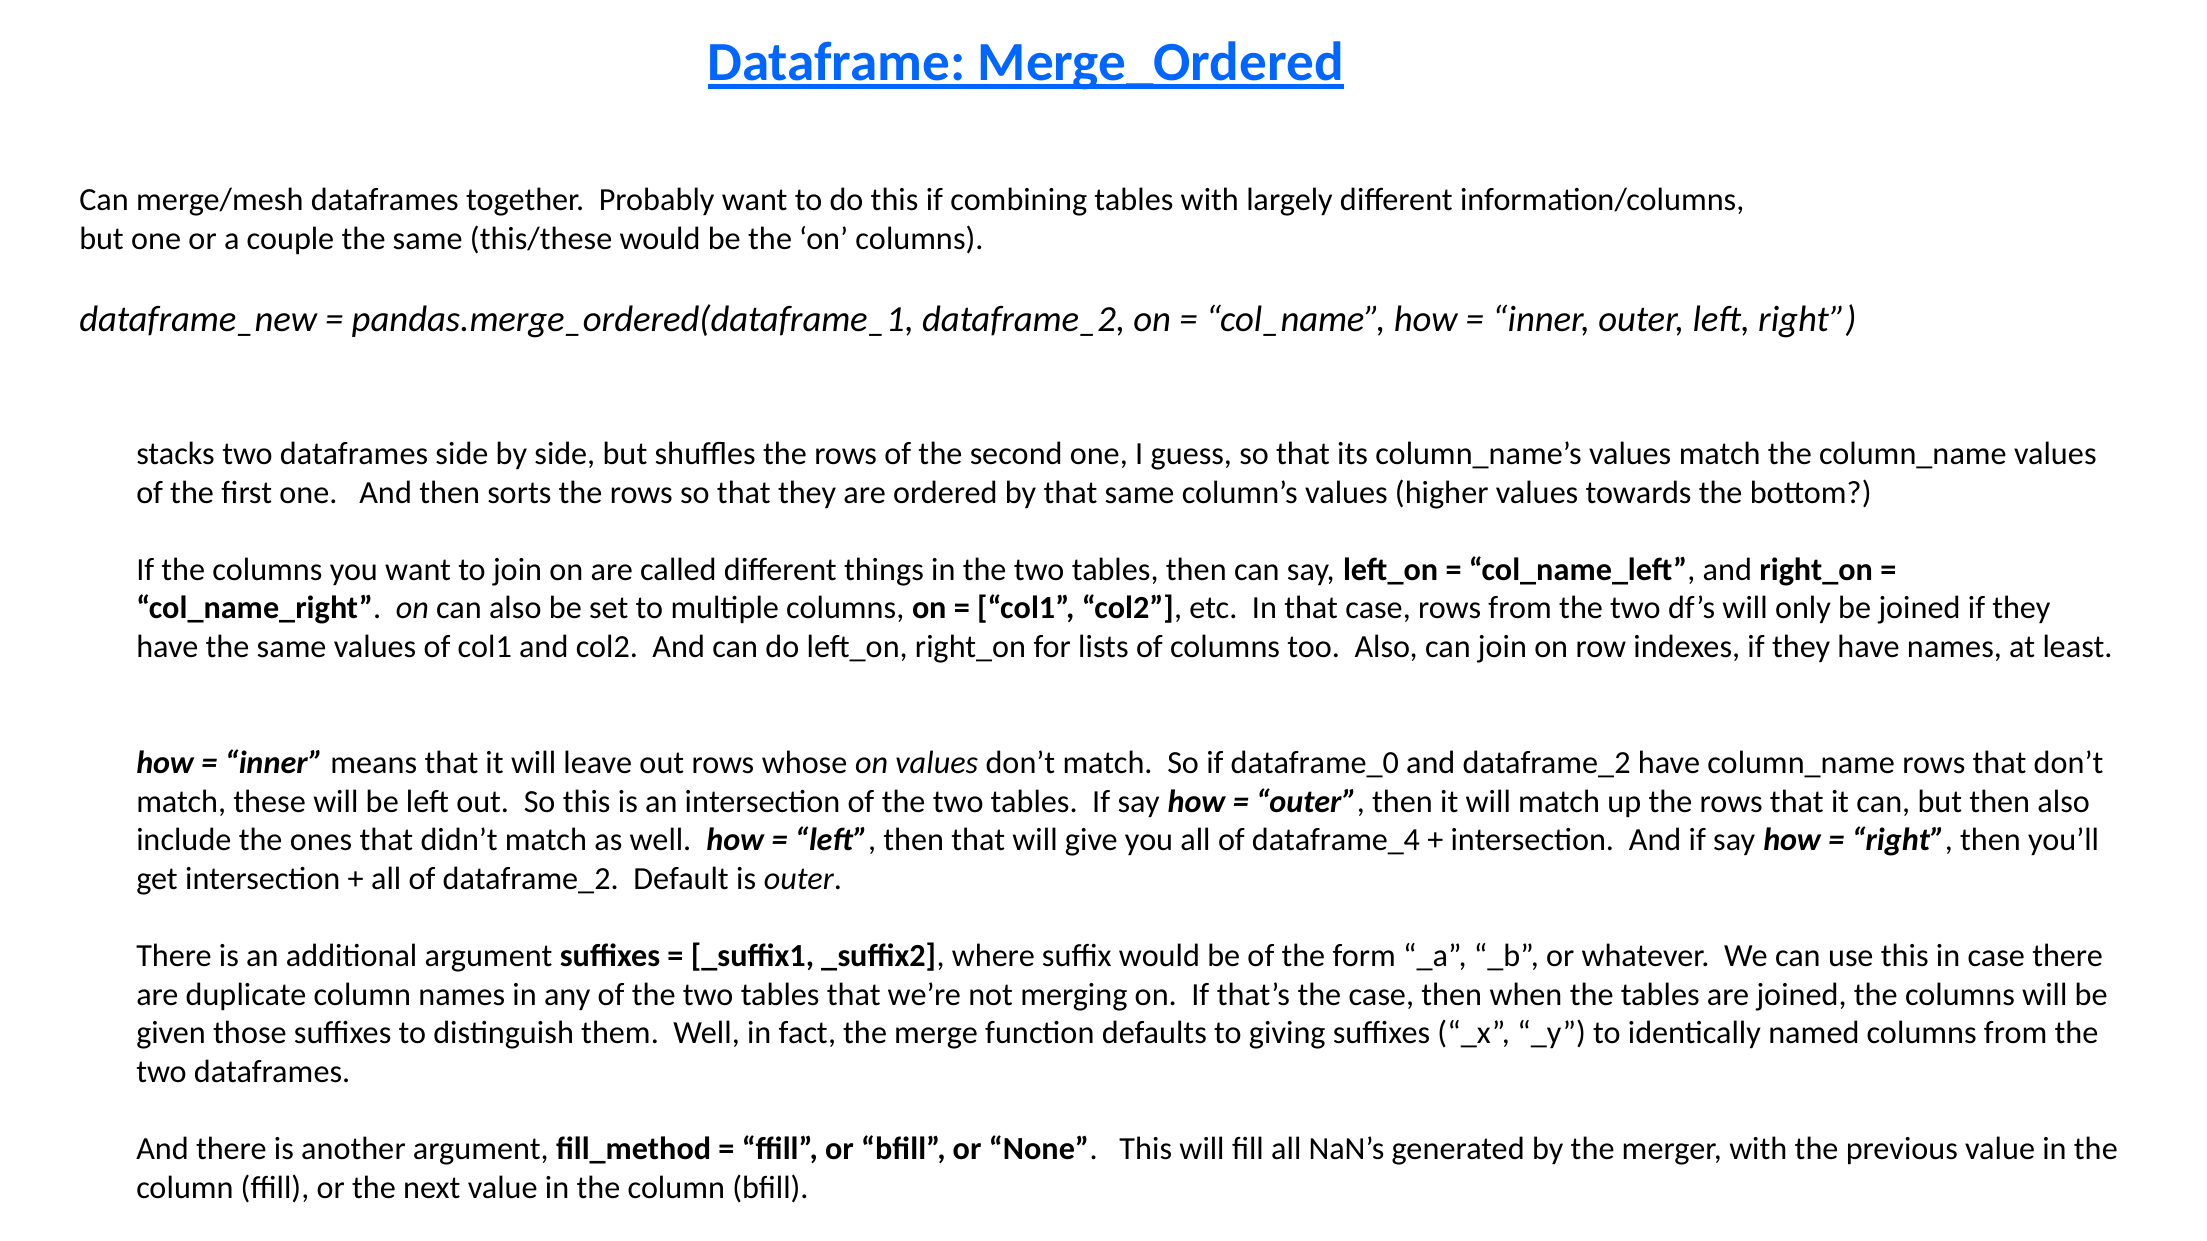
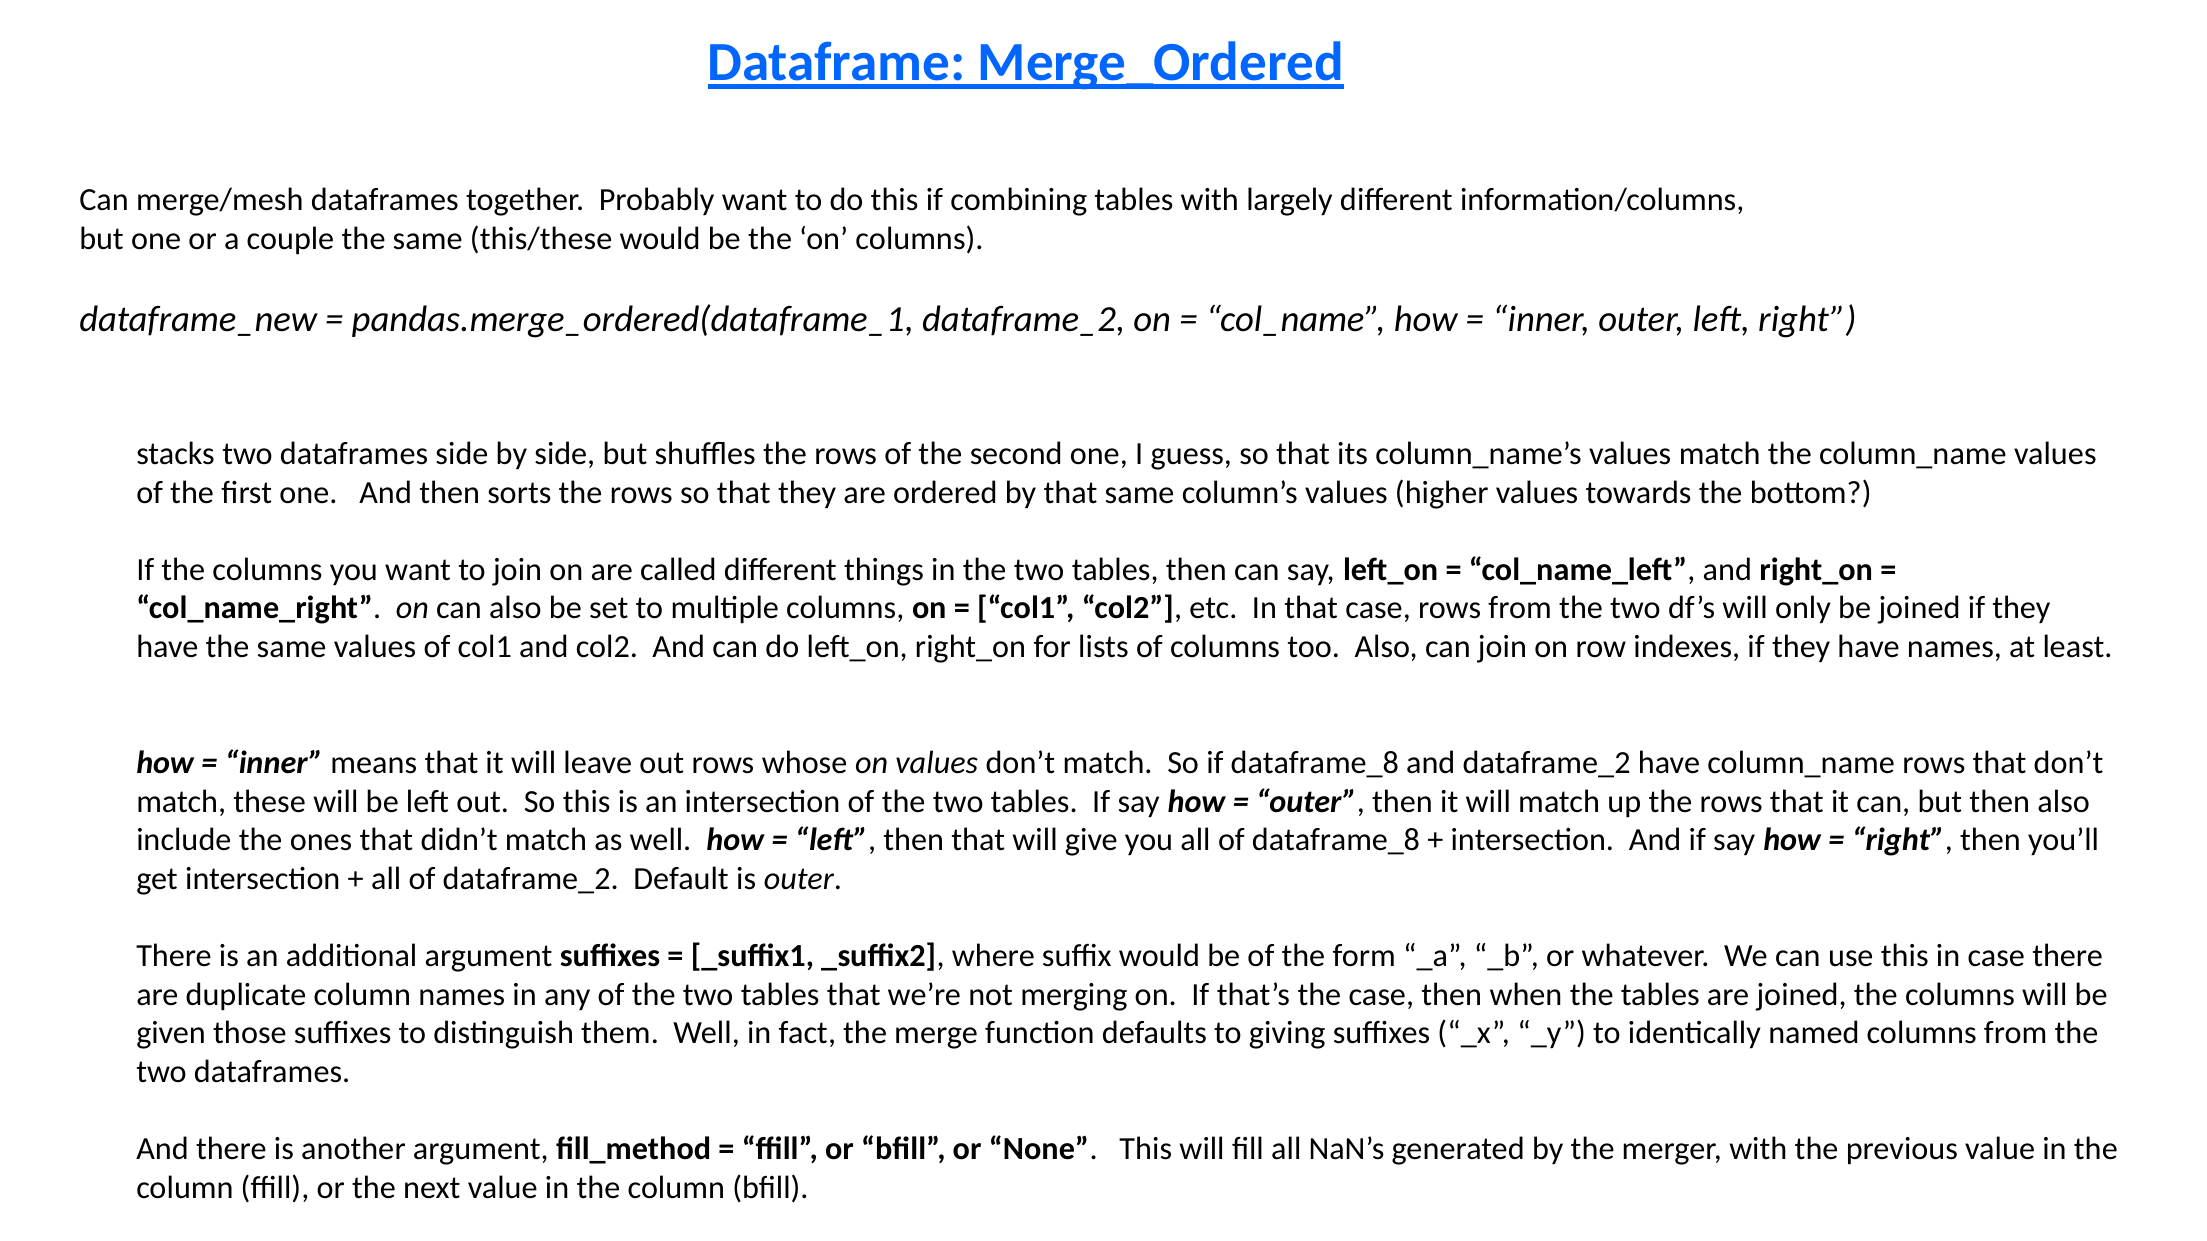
if dataframe_0: dataframe_0 -> dataframe_8 (1315, 763)
of dataframe_4: dataframe_4 -> dataframe_8 (1336, 840)
